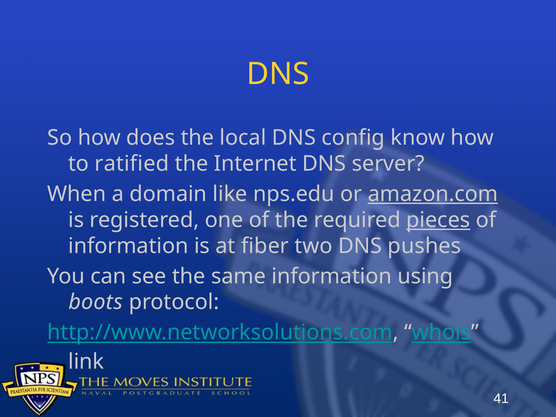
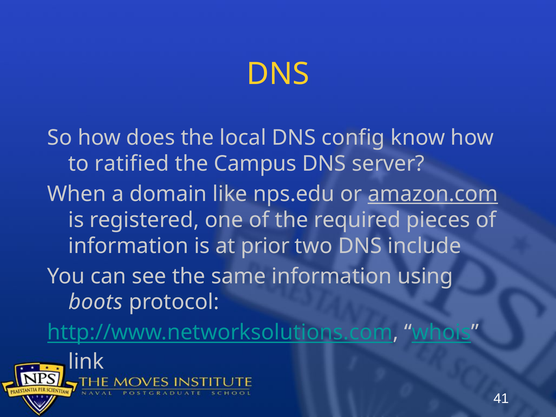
Internet: Internet -> Campus (255, 164)
pieces underline: present -> none (438, 220)
fiber: fiber -> prior (265, 246)
pushes: pushes -> include (425, 246)
